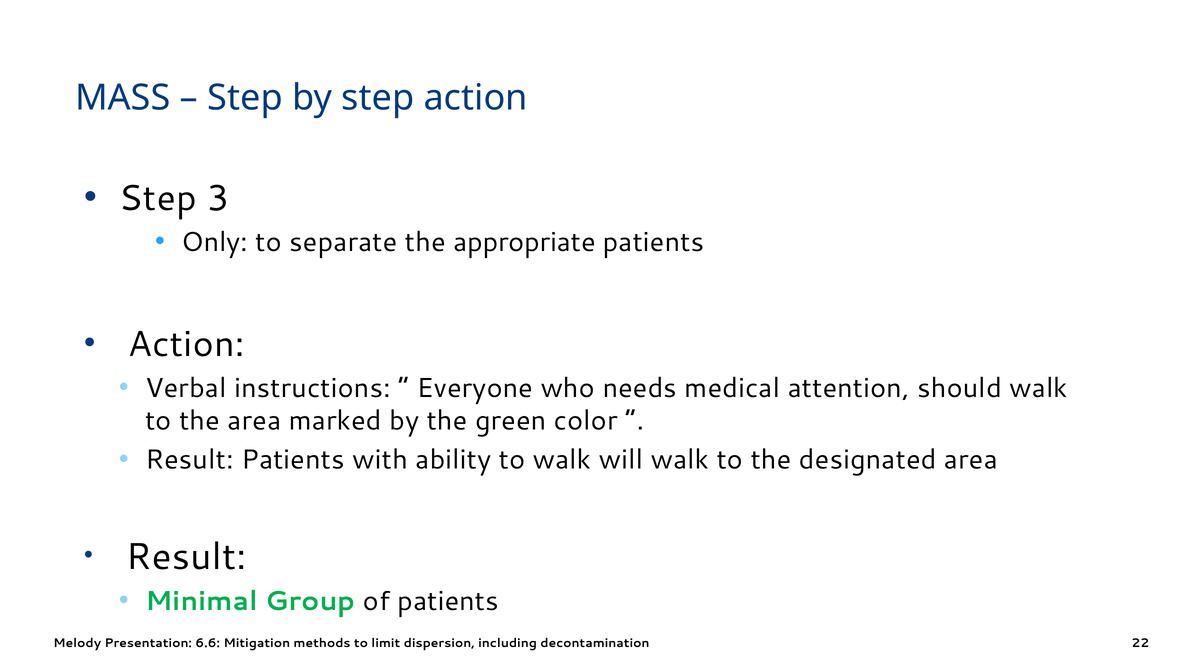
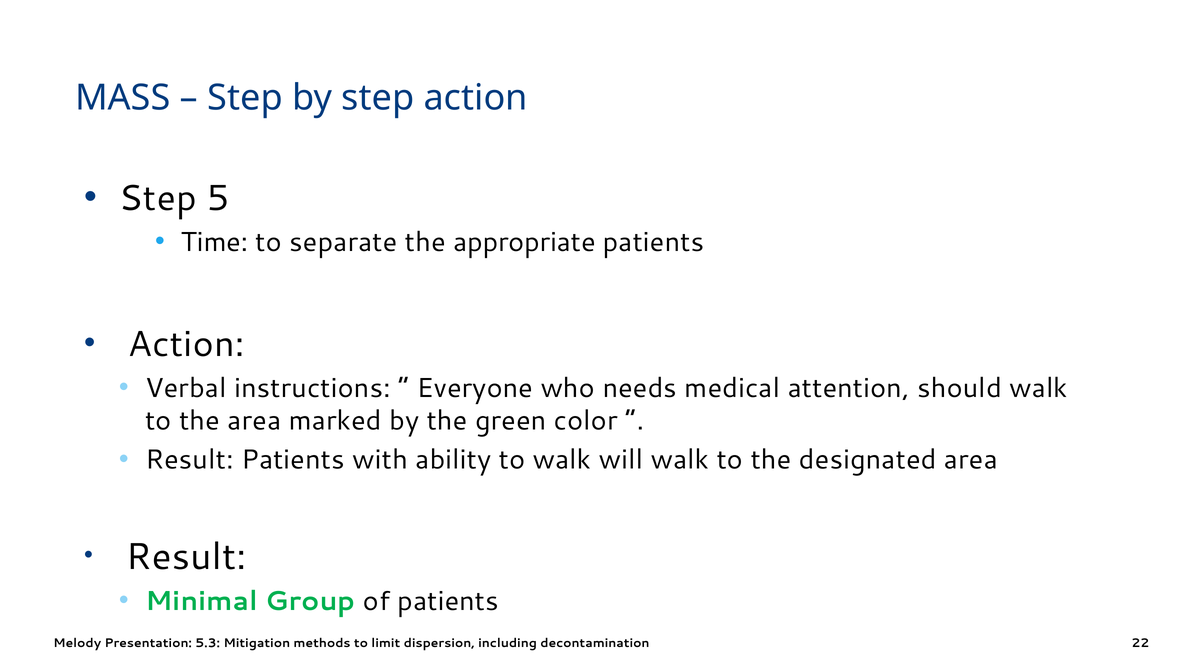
3: 3 -> 5 (218, 198)
Only: Only -> Time (215, 242)
6.6: 6.6 -> 5.3 (208, 643)
